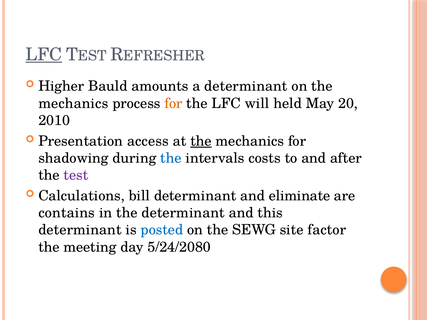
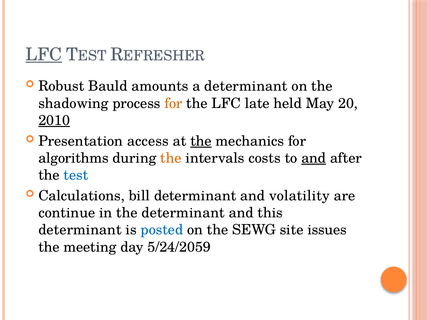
Higher: Higher -> Robust (61, 86)
mechanics: mechanics -> shadowing (73, 103)
will: will -> late (257, 103)
2010 underline: none -> present (54, 121)
shadowing: shadowing -> algorithms (73, 158)
the colour: blue -> orange (171, 158)
and underline: none -> present (314, 158)
test colour: purple -> blue (76, 175)
eliminate: eliminate -> volatility (299, 196)
contains: contains -> continue (67, 213)
factor: factor -> issues (327, 230)
5/24/2080: 5/24/2080 -> 5/24/2059 (179, 247)
